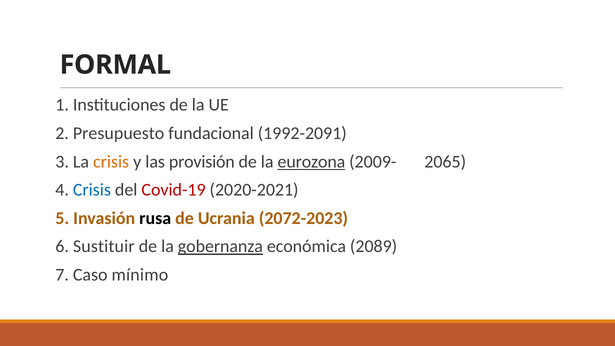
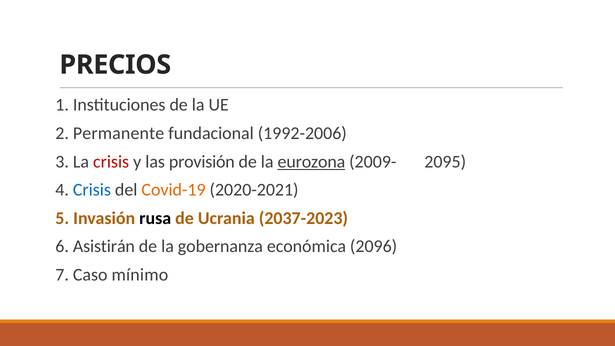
FORMAL: FORMAL -> PRECIOS (115, 65)
Presupuesto: Presupuesto -> Permanente (119, 133)
1992-2091: 1992-2091 -> 1992-2006 (302, 133)
crisis colour: orange -> red (111, 162)
2065: 2065 -> 2095 (445, 162)
Covid-19 colour: red -> orange (174, 190)
2072-2023: 2072-2023 -> 2037-2023 (303, 218)
Sustituir: Sustituir -> Asistirán (104, 247)
gobernanza underline: present -> none (220, 247)
2089: 2089 -> 2096 (374, 247)
